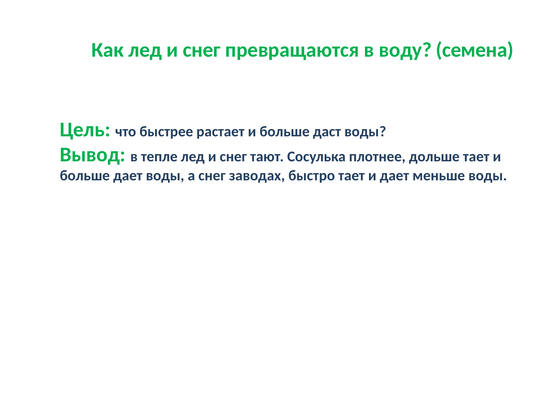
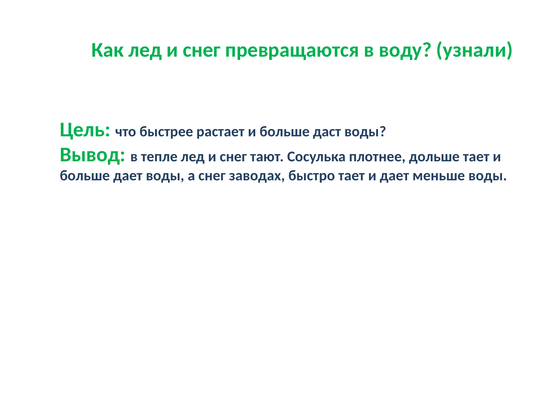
семена: семена -> узнали (475, 50)
